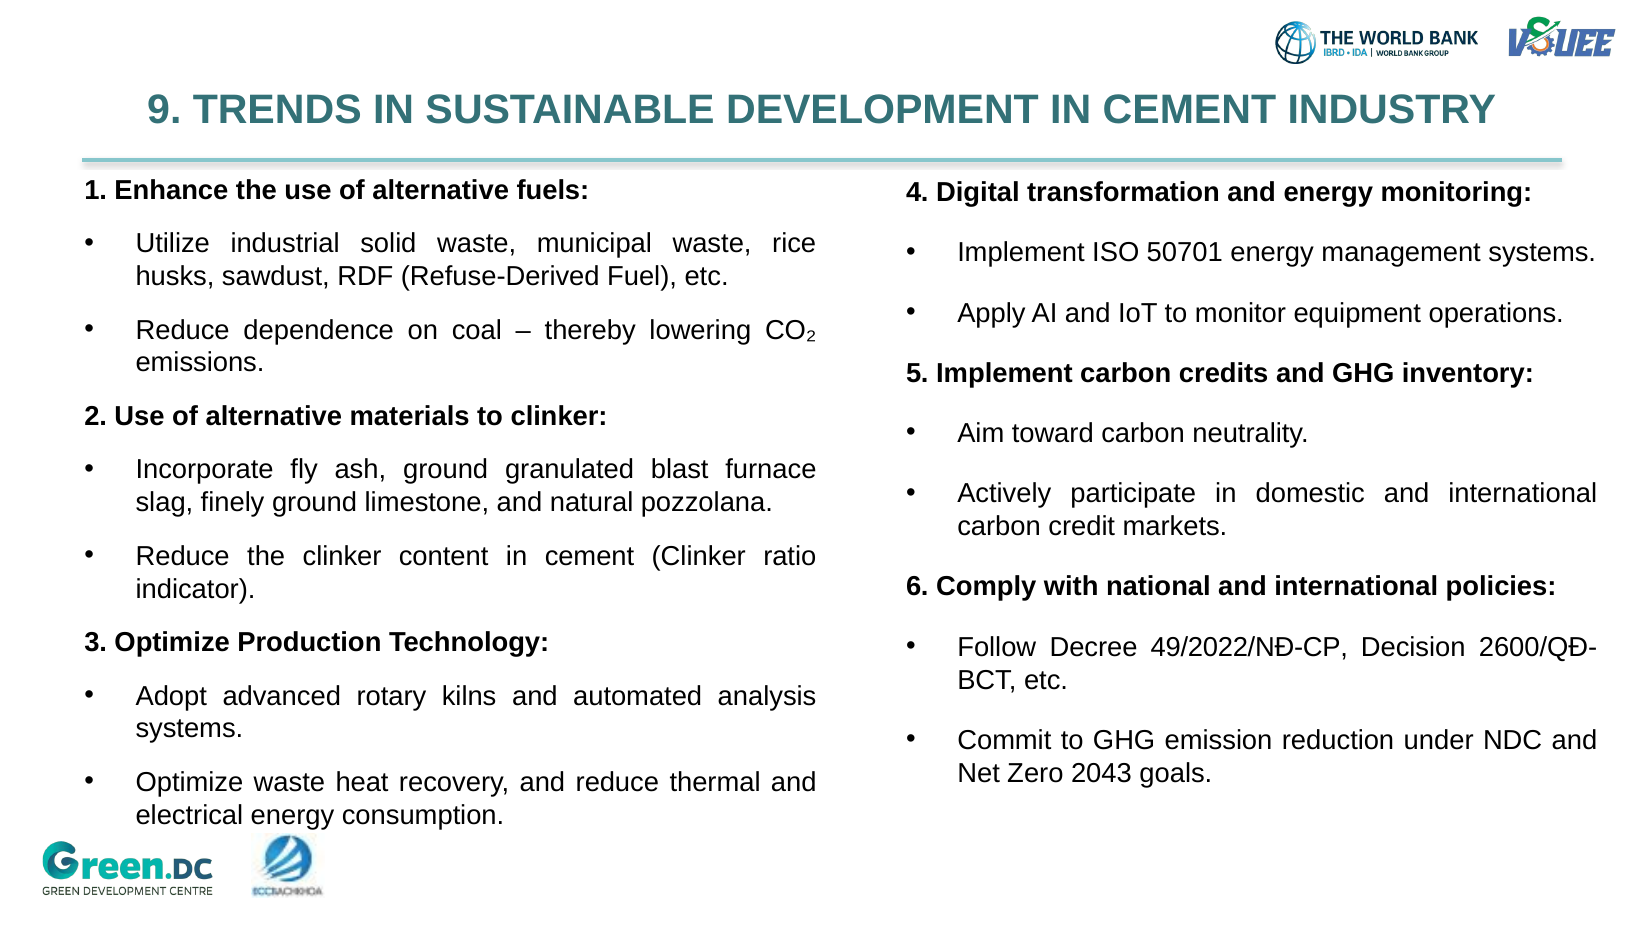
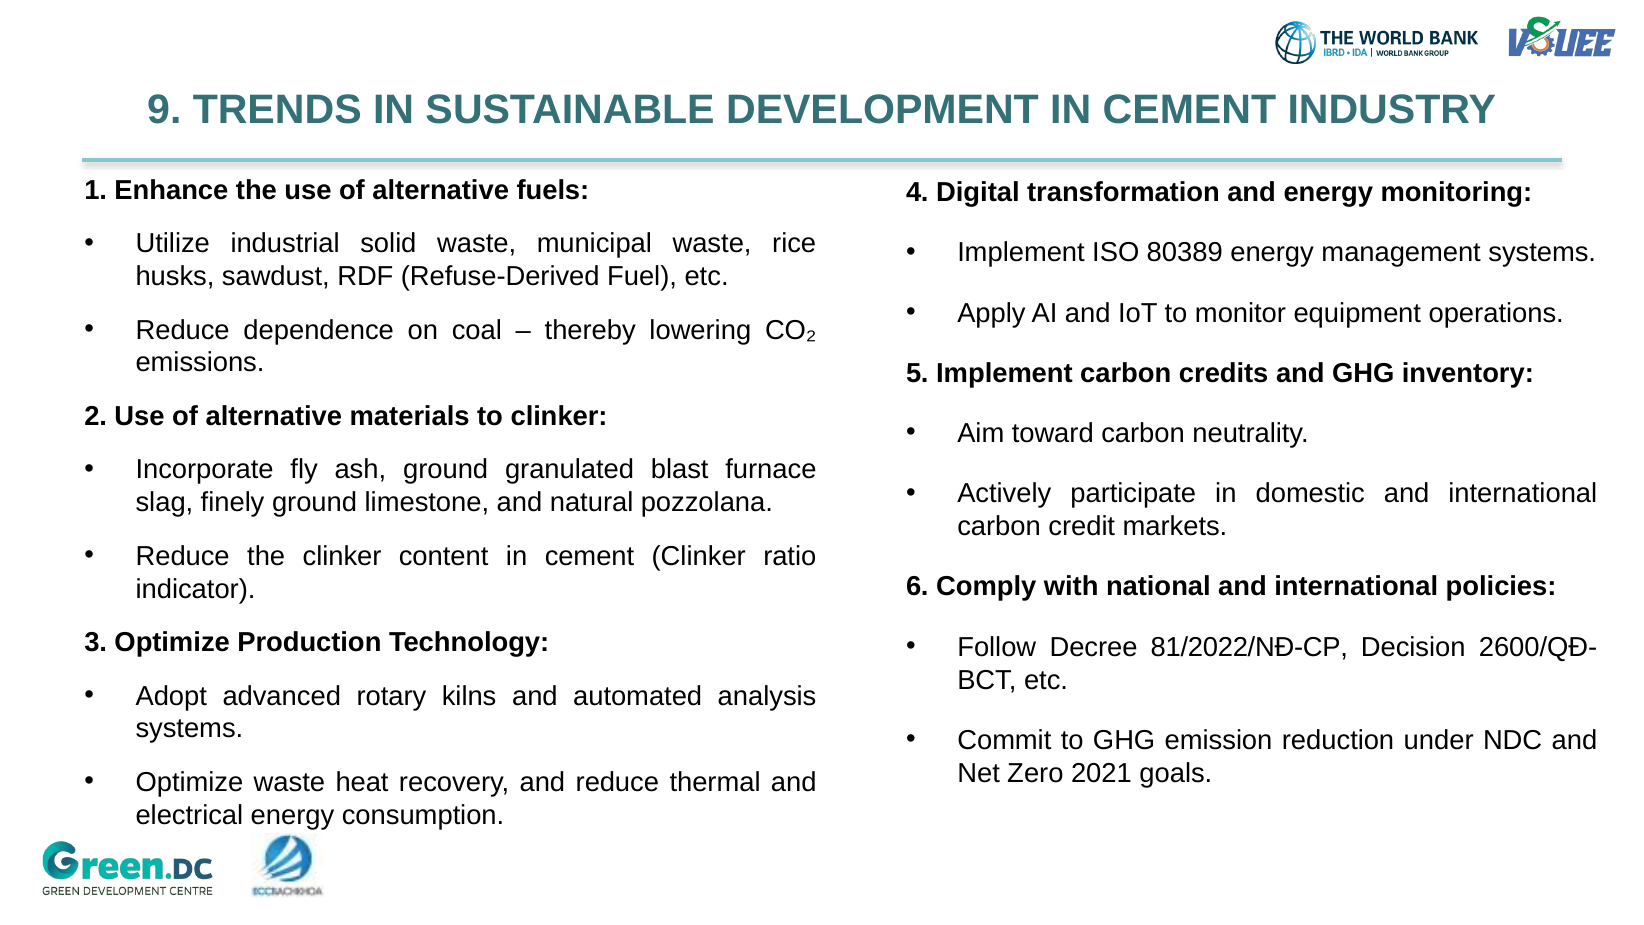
50701: 50701 -> 80389 (1185, 253)
49/2022/NĐ-CP: 49/2022/NĐ-CP -> 81/2022/NĐ-CP (1249, 647)
2043: 2043 -> 2021 (1101, 773)
